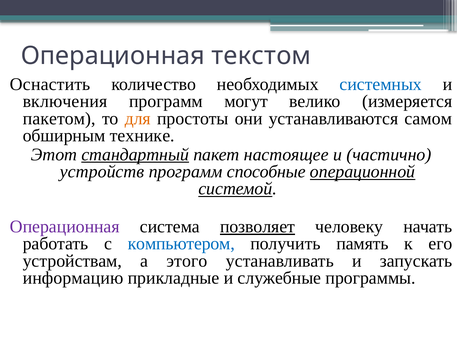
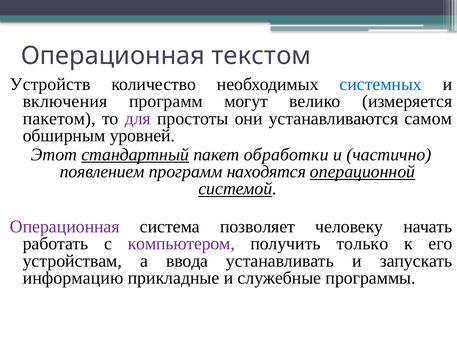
Оснастить: Оснастить -> Устройств (50, 84)
для colour: orange -> purple (138, 118)
технике: технике -> уровней (142, 135)
настоящее: настоящее -> обработки (286, 154)
устройств: устройств -> появлением (102, 172)
способные: способные -> находятся (266, 172)
позволяет underline: present -> none (258, 227)
компьютером colour: blue -> purple (181, 244)
память: память -> только (362, 244)
этого: этого -> ввода (187, 261)
